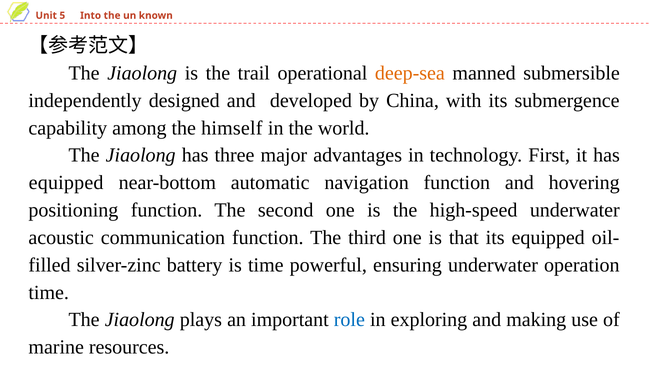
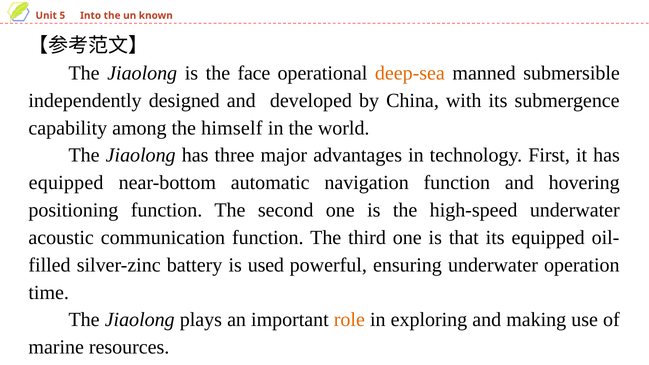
trail: trail -> face (254, 73)
is time: time -> used (266, 265)
role colour: blue -> orange (349, 320)
